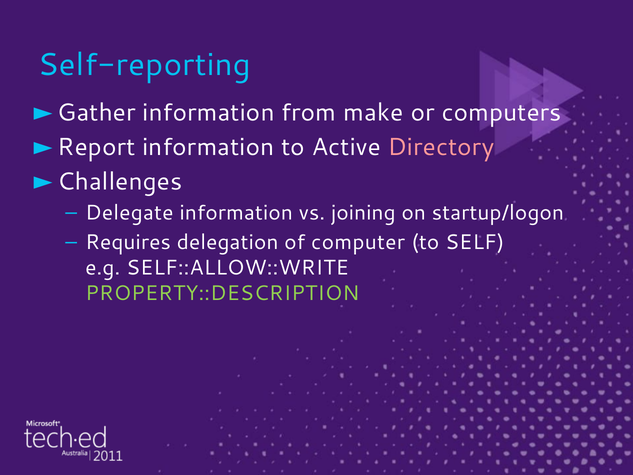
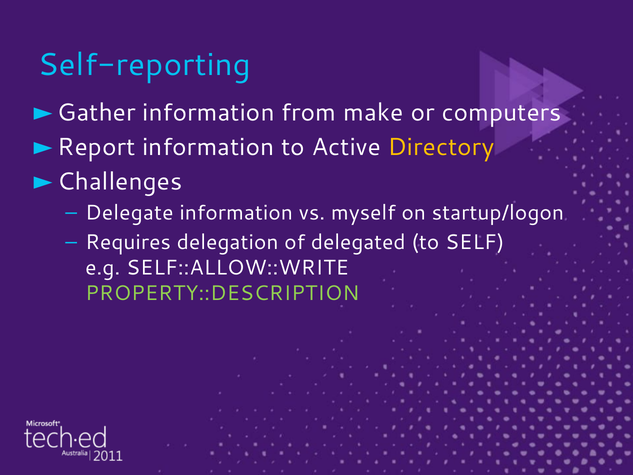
Directory colour: pink -> yellow (441, 147)
joining: joining -> myself (363, 213)
computer: computer -> delegated (358, 242)
